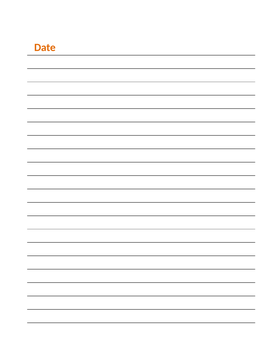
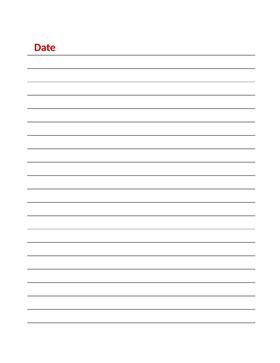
Date colour: orange -> red (45, 47)
